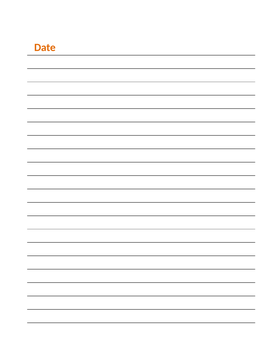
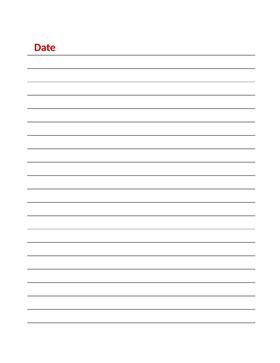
Date colour: orange -> red (45, 47)
